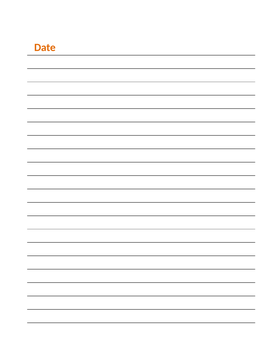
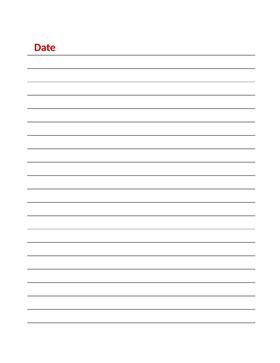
Date colour: orange -> red (45, 47)
